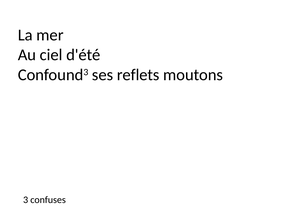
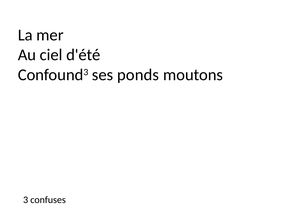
reflets: reflets -> ponds (138, 75)
